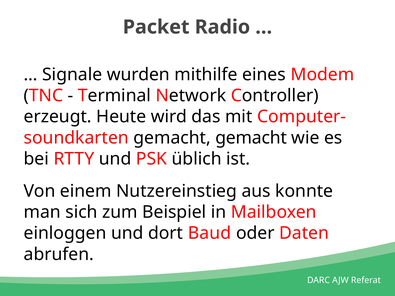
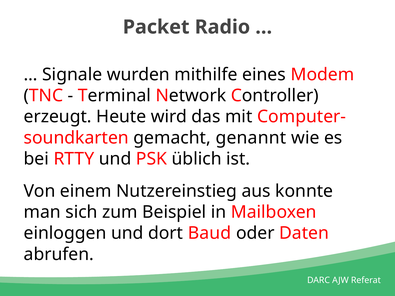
gemacht gemacht: gemacht -> genannt (251, 138)
